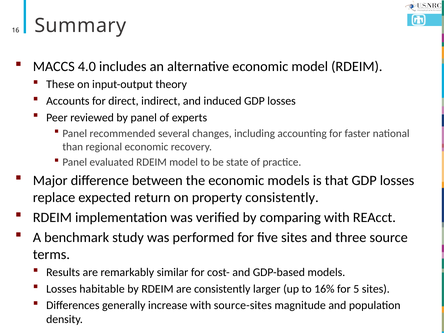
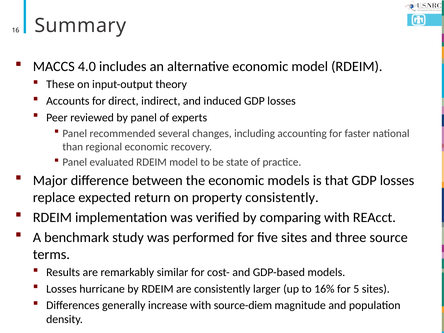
habitable: habitable -> hurricane (102, 289)
source-sites: source-sites -> source-diem (243, 305)
